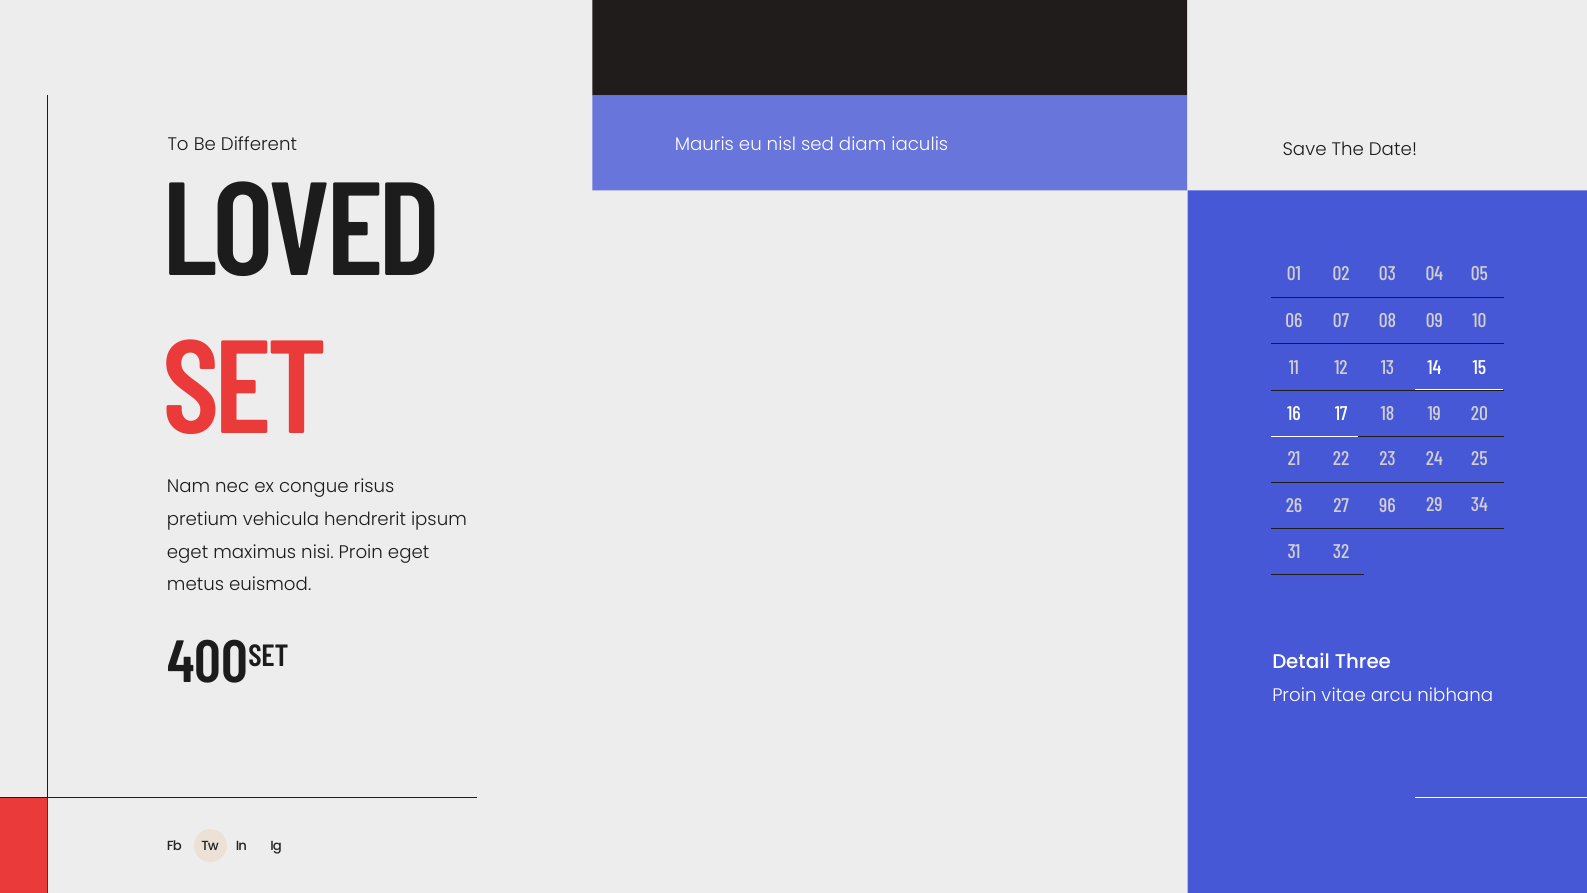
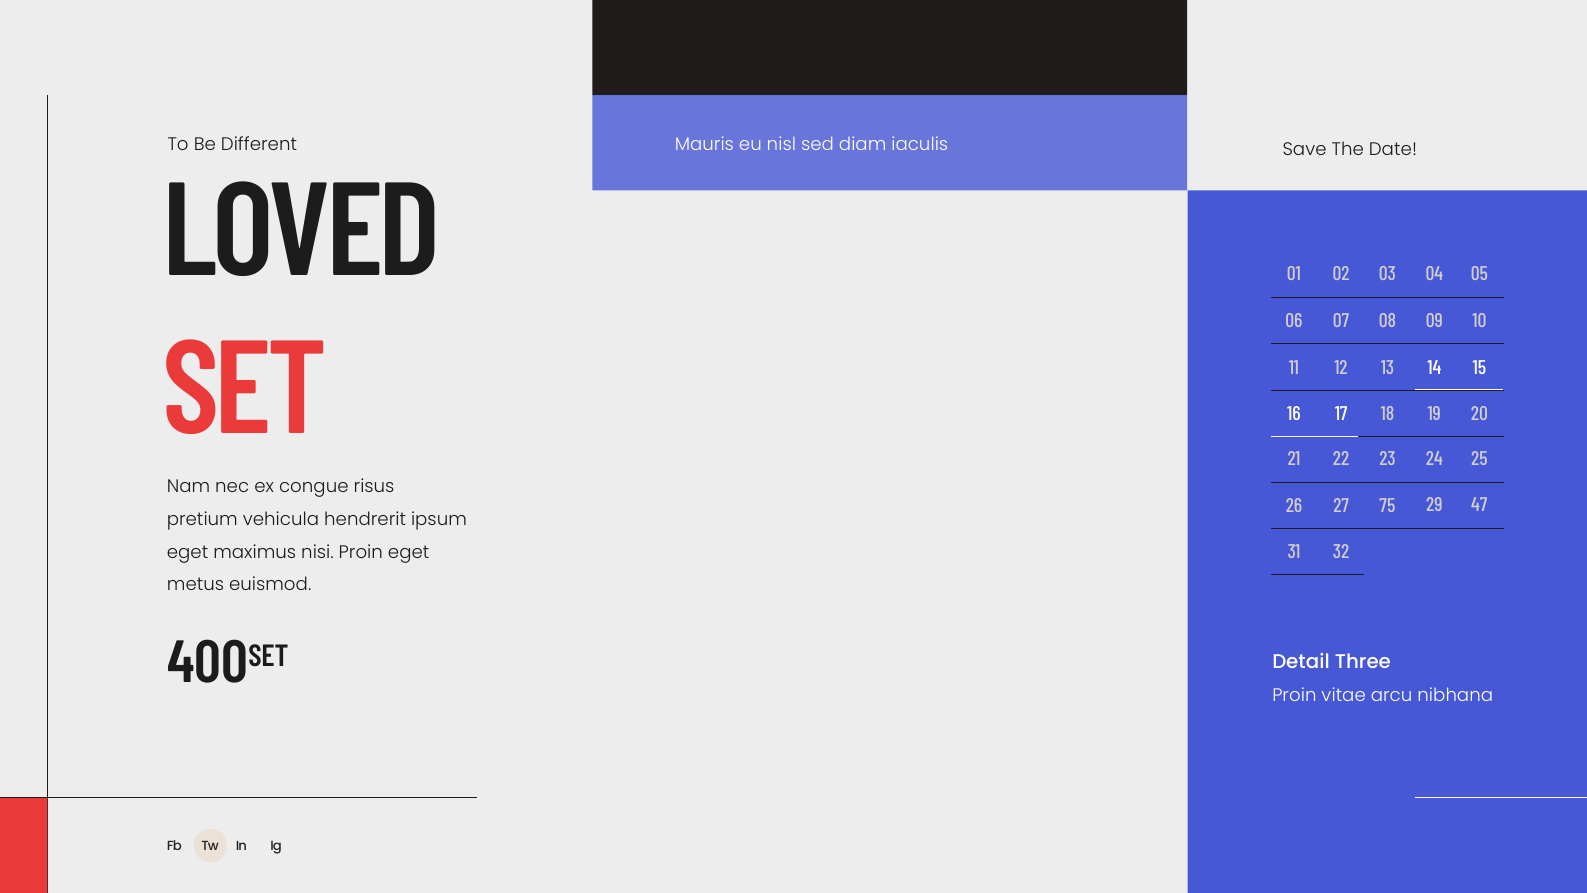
96: 96 -> 75 (1387, 505)
34: 34 -> 47 (1479, 505)
